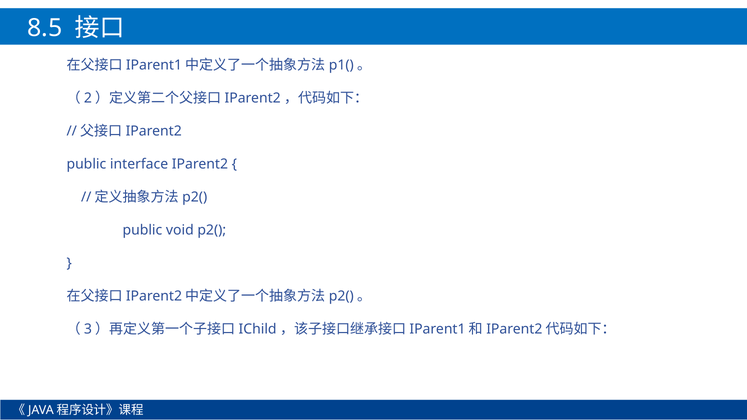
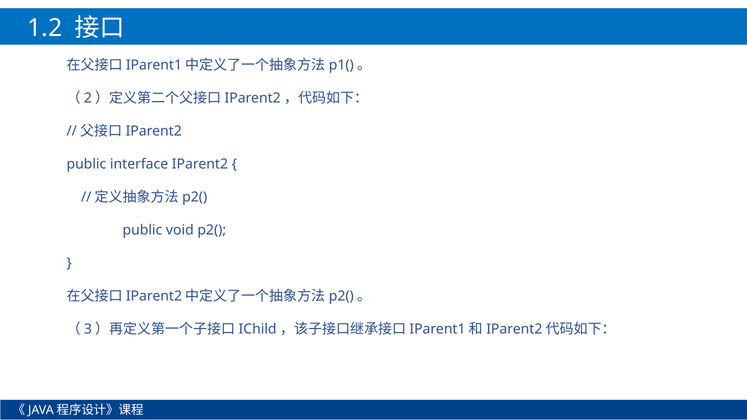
8.5: 8.5 -> 1.2 (45, 28)
